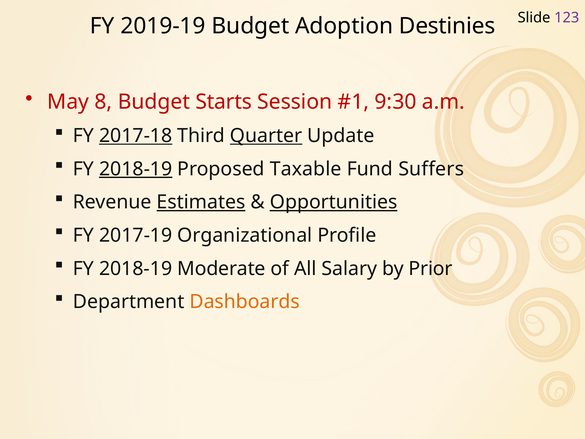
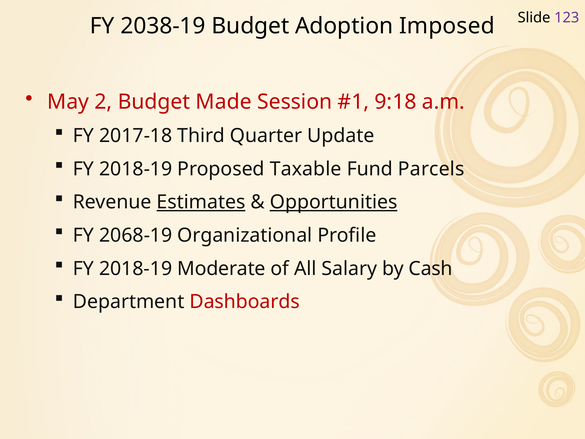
2019-19: 2019-19 -> 2038-19 (163, 26)
Destinies: Destinies -> Imposed (447, 26)
8: 8 -> 2 (103, 102)
Starts: Starts -> Made (224, 102)
9:30: 9:30 -> 9:18 (396, 102)
2017-18 underline: present -> none (136, 136)
Quarter underline: present -> none (266, 136)
2018-19 underline: present -> none (136, 169)
Suffers: Suffers -> Parcels (431, 169)
2017-19: 2017-19 -> 2068-19 (136, 235)
Prior: Prior -> Cash (431, 268)
Dashboards colour: orange -> red (245, 302)
